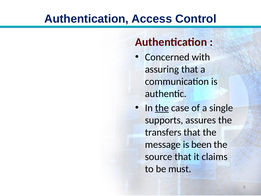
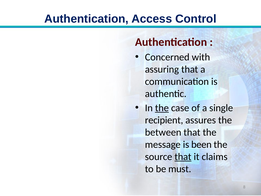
supports: supports -> recipient (164, 120)
transfers: transfers -> between (163, 132)
that underline: none -> present (183, 157)
